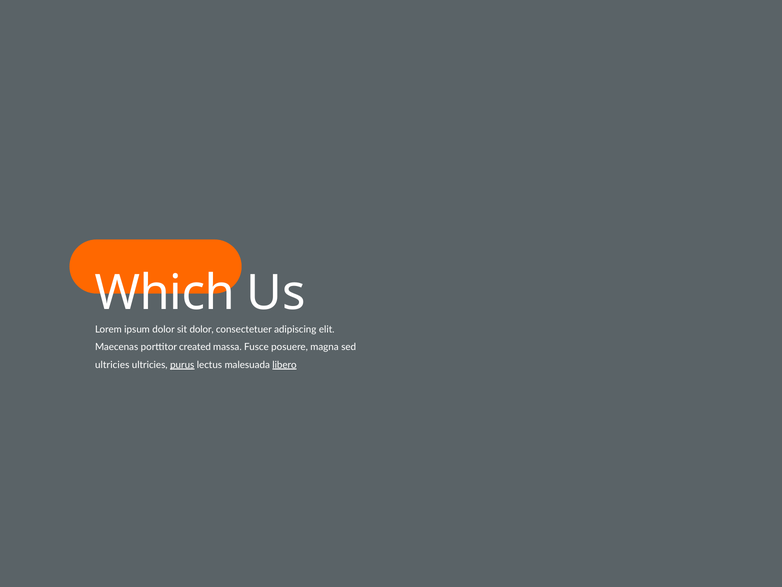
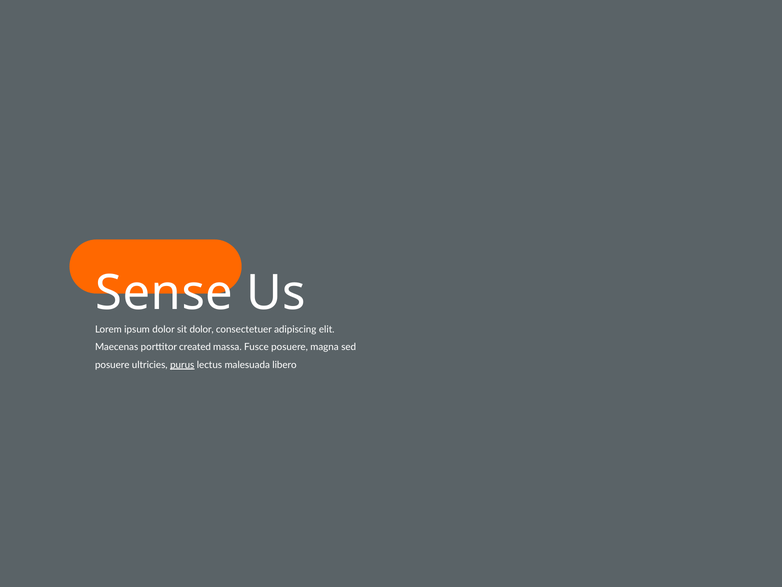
Which: Which -> Sense (164, 293)
ultricies: ultricies -> posuere (112, 364)
libero underline: present -> none (284, 364)
